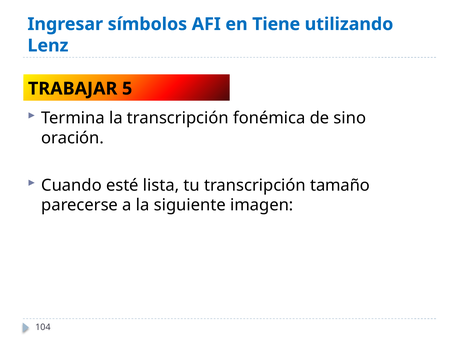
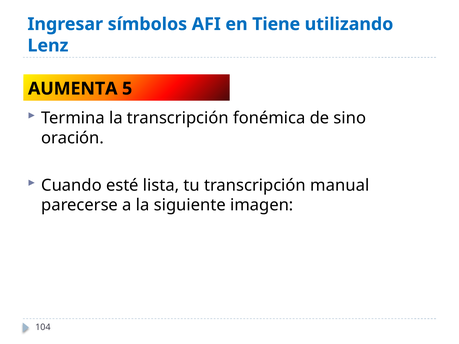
TRABAJAR: TRABAJAR -> AUMENTA (73, 89)
tamaño: tamaño -> manual (340, 185)
